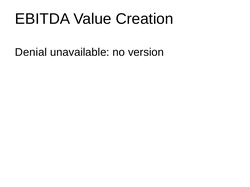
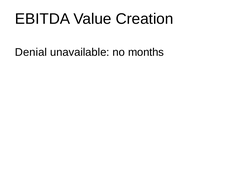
version: version -> months (146, 52)
